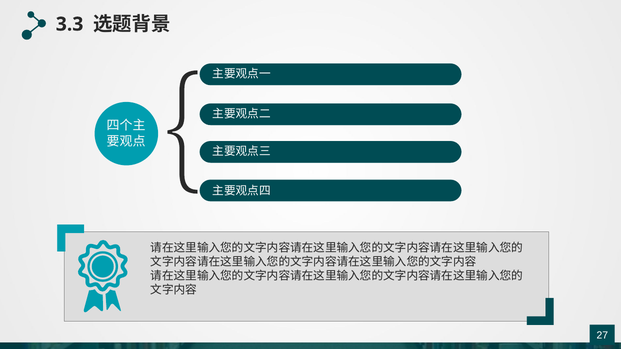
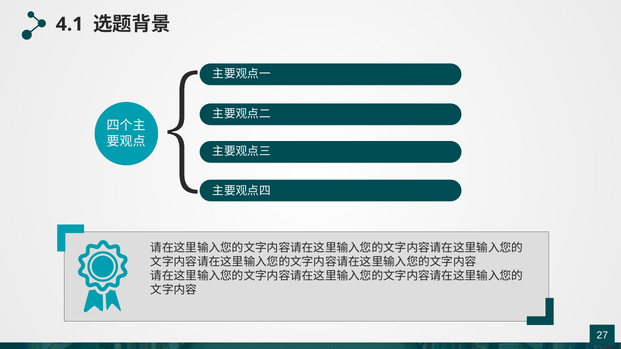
3.3: 3.3 -> 4.1 (70, 24)
